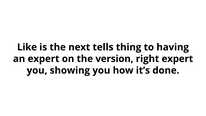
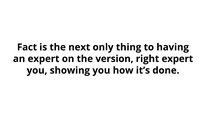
Like: Like -> Fact (27, 47)
tells: tells -> only (103, 47)
